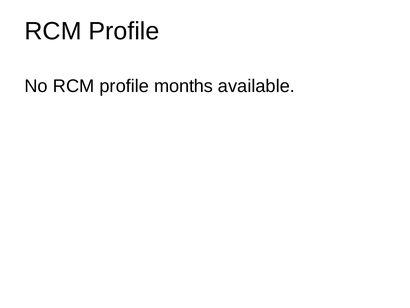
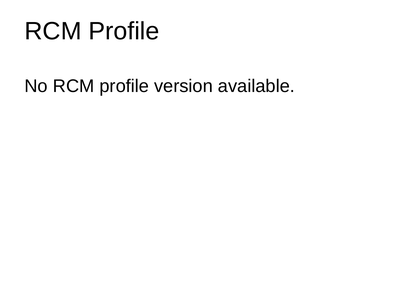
months: months -> version (184, 86)
